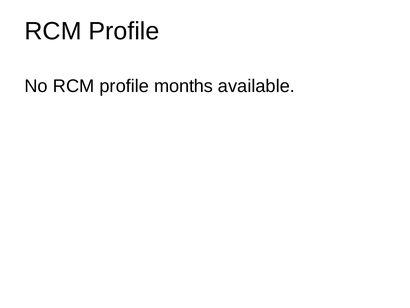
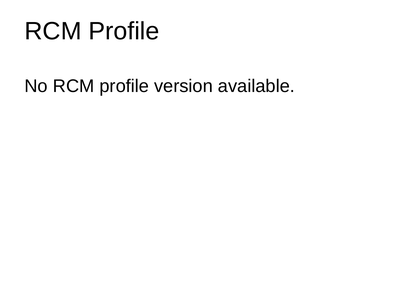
months: months -> version (184, 86)
